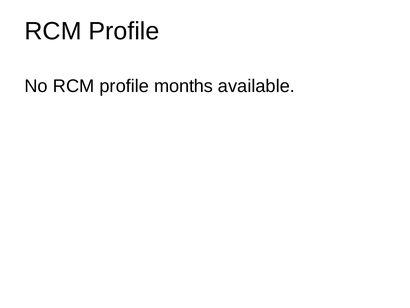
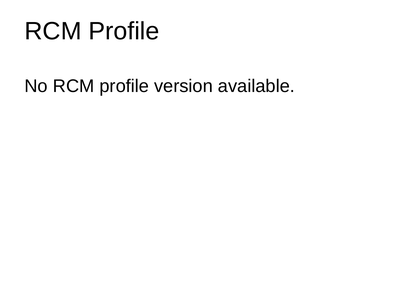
months: months -> version (184, 86)
